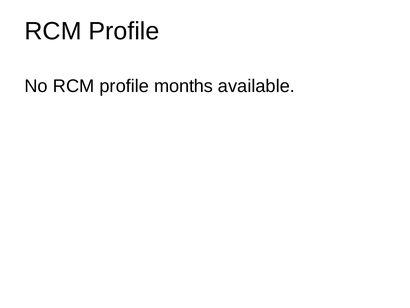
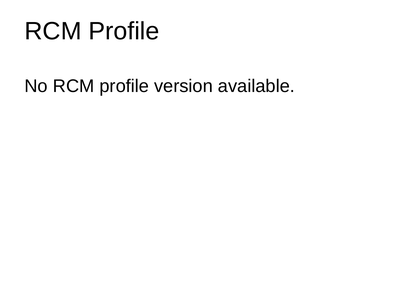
months: months -> version (184, 86)
